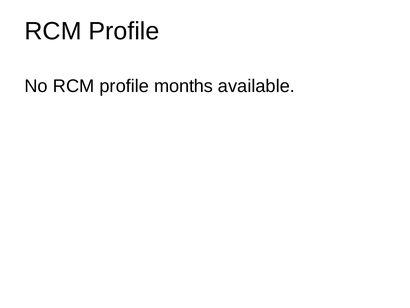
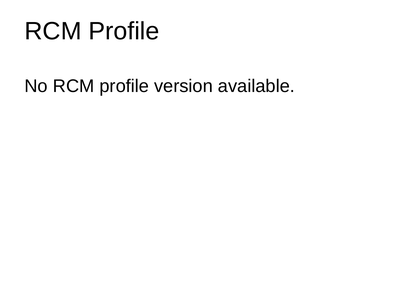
months: months -> version (184, 86)
